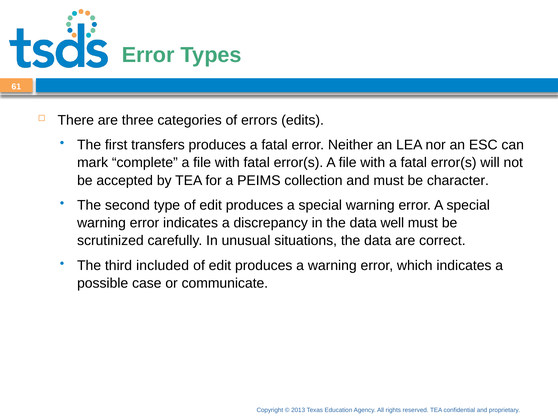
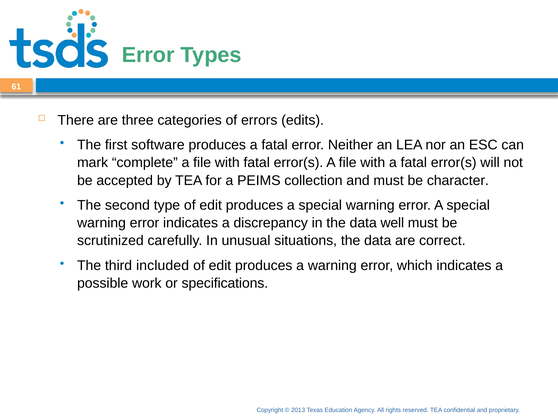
transfers: transfers -> software (158, 145)
case: case -> work (147, 283)
communicate: communicate -> specifications (225, 283)
